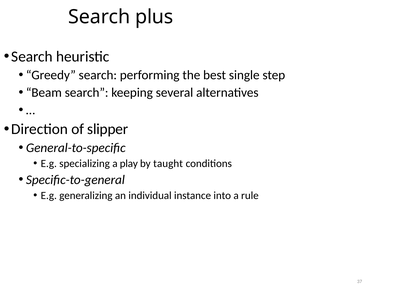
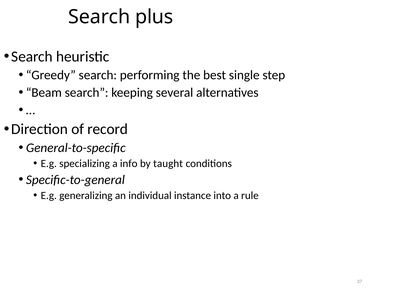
slipper: slipper -> record (108, 129)
play: play -> info (129, 163)
